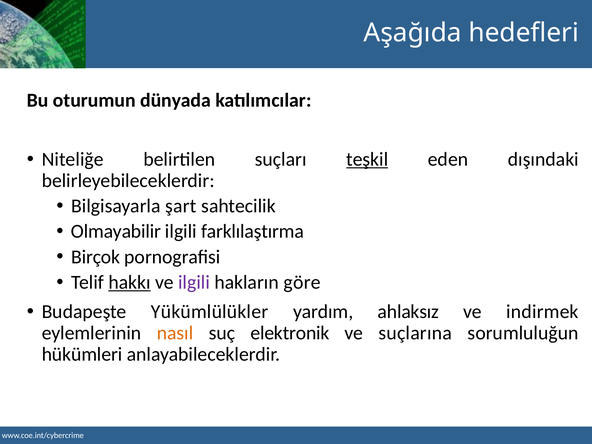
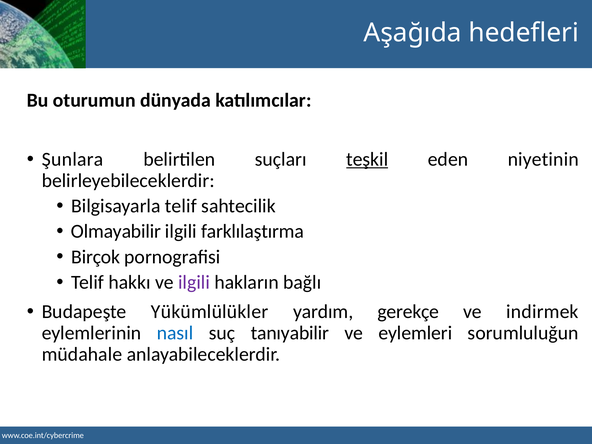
Niteliğe: Niteliğe -> Şunlara (73, 159)
dışındaki: dışındaki -> niyetinin (543, 159)
Bilgisayarla şart: şart -> telif (181, 206)
hakkı underline: present -> none (130, 282)
göre: göre -> bağlı (302, 282)
ahlaksız: ahlaksız -> gerekçe (408, 312)
nasıl colour: orange -> blue (175, 333)
elektronik: elektronik -> tanıyabilir (290, 333)
suçlarına: suçlarına -> eylemleri (415, 333)
hükümleri: hükümleri -> müdahale (82, 354)
